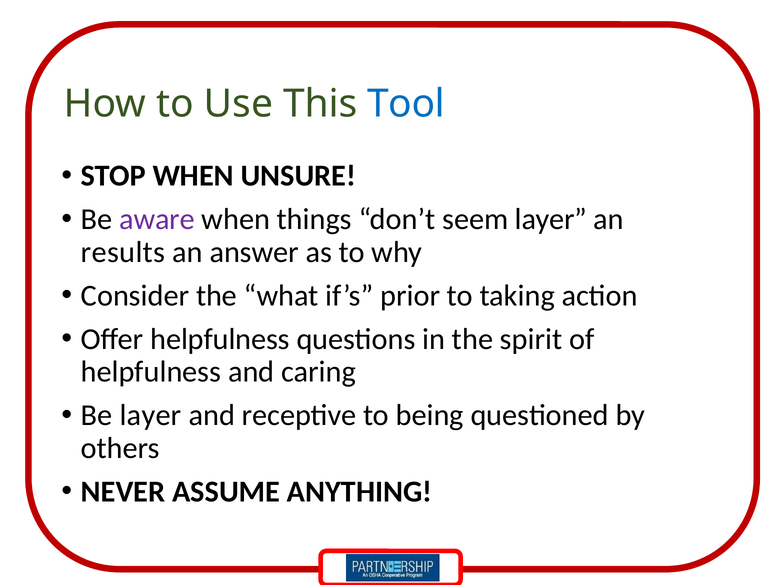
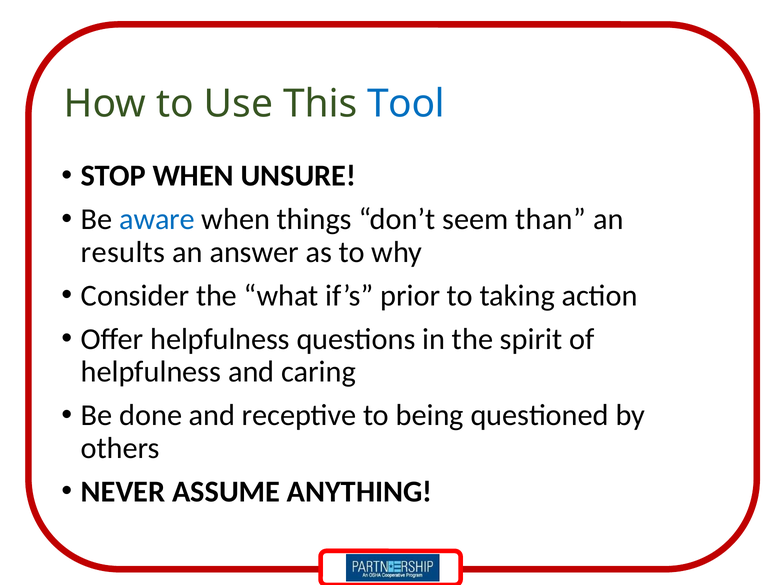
aware colour: purple -> blue (157, 219)
seem layer: layer -> than (551, 219)
Be layer: layer -> done (151, 415)
